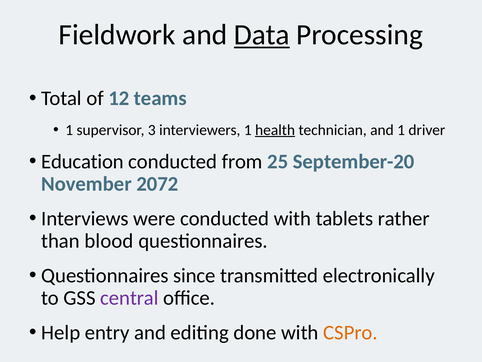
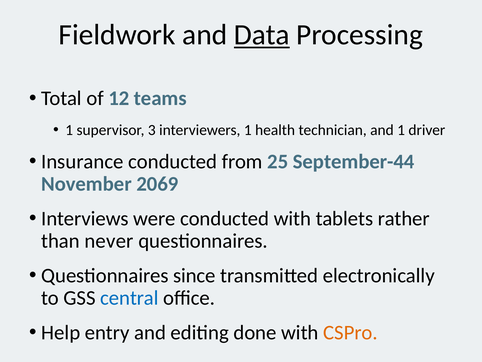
health underline: present -> none (275, 130)
Education: Education -> Insurance (82, 161)
September-20: September-20 -> September-44 (354, 161)
2072: 2072 -> 2069 (157, 184)
blood: blood -> never (109, 241)
central colour: purple -> blue (129, 298)
